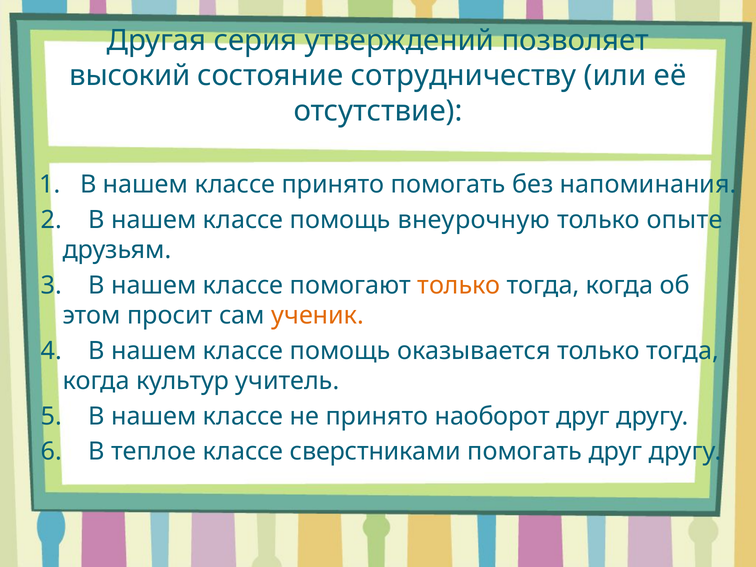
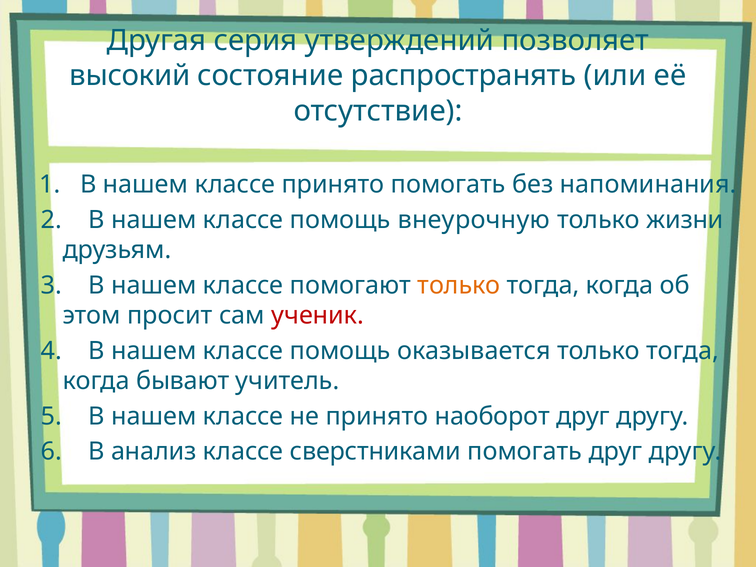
сотрудничеству: сотрудничеству -> распространять (464, 76)
опыте: опыте -> жизни (685, 220)
ученик colour: orange -> red (318, 315)
культур: культур -> бывают (183, 381)
теплое: теплое -> анализ (154, 452)
